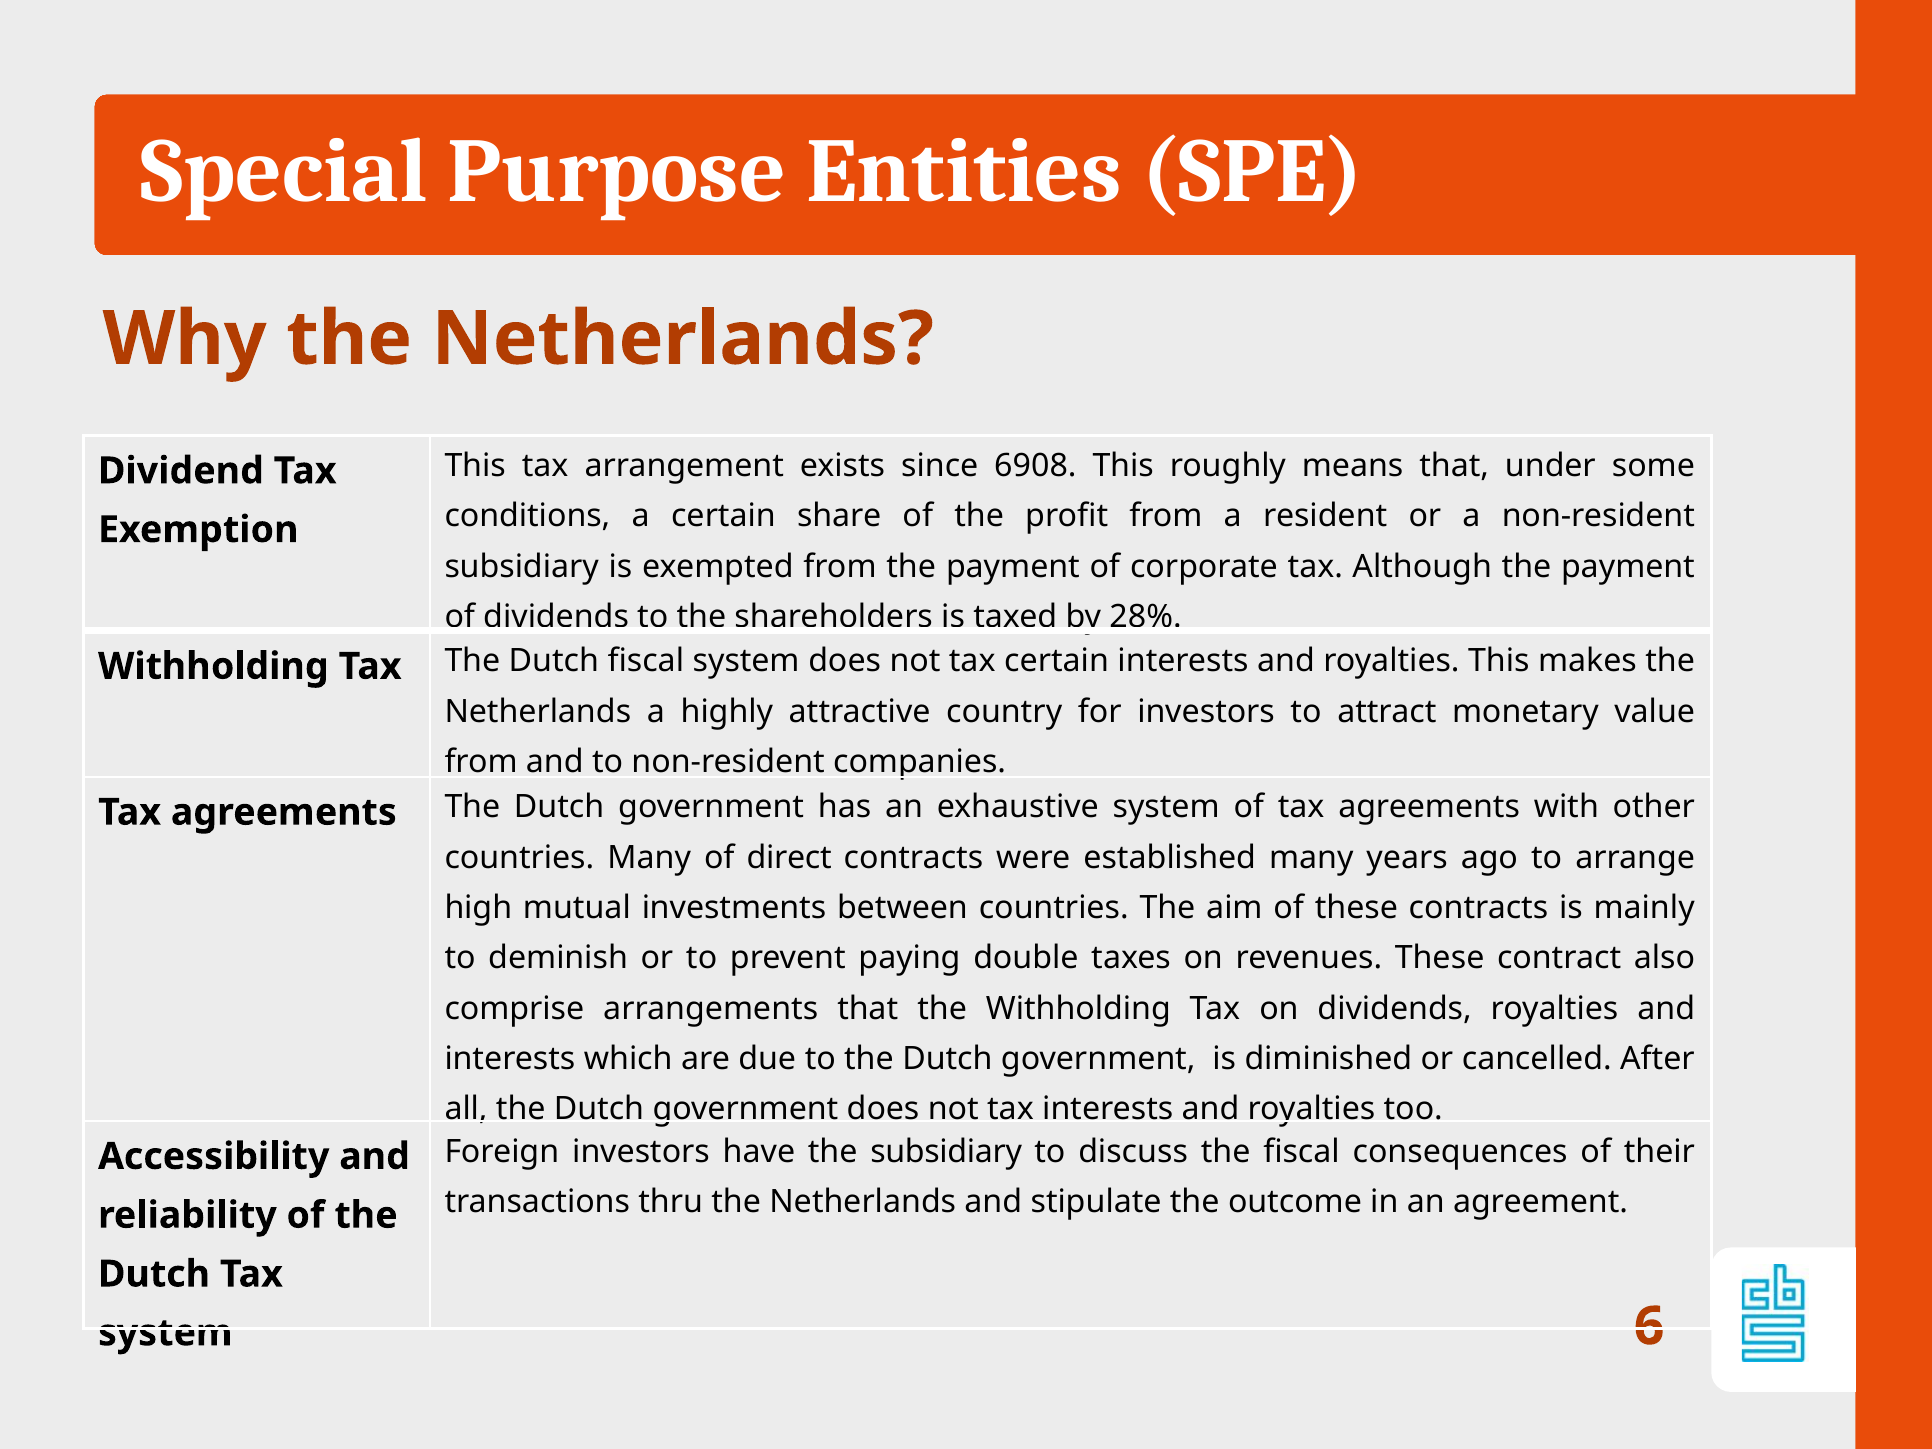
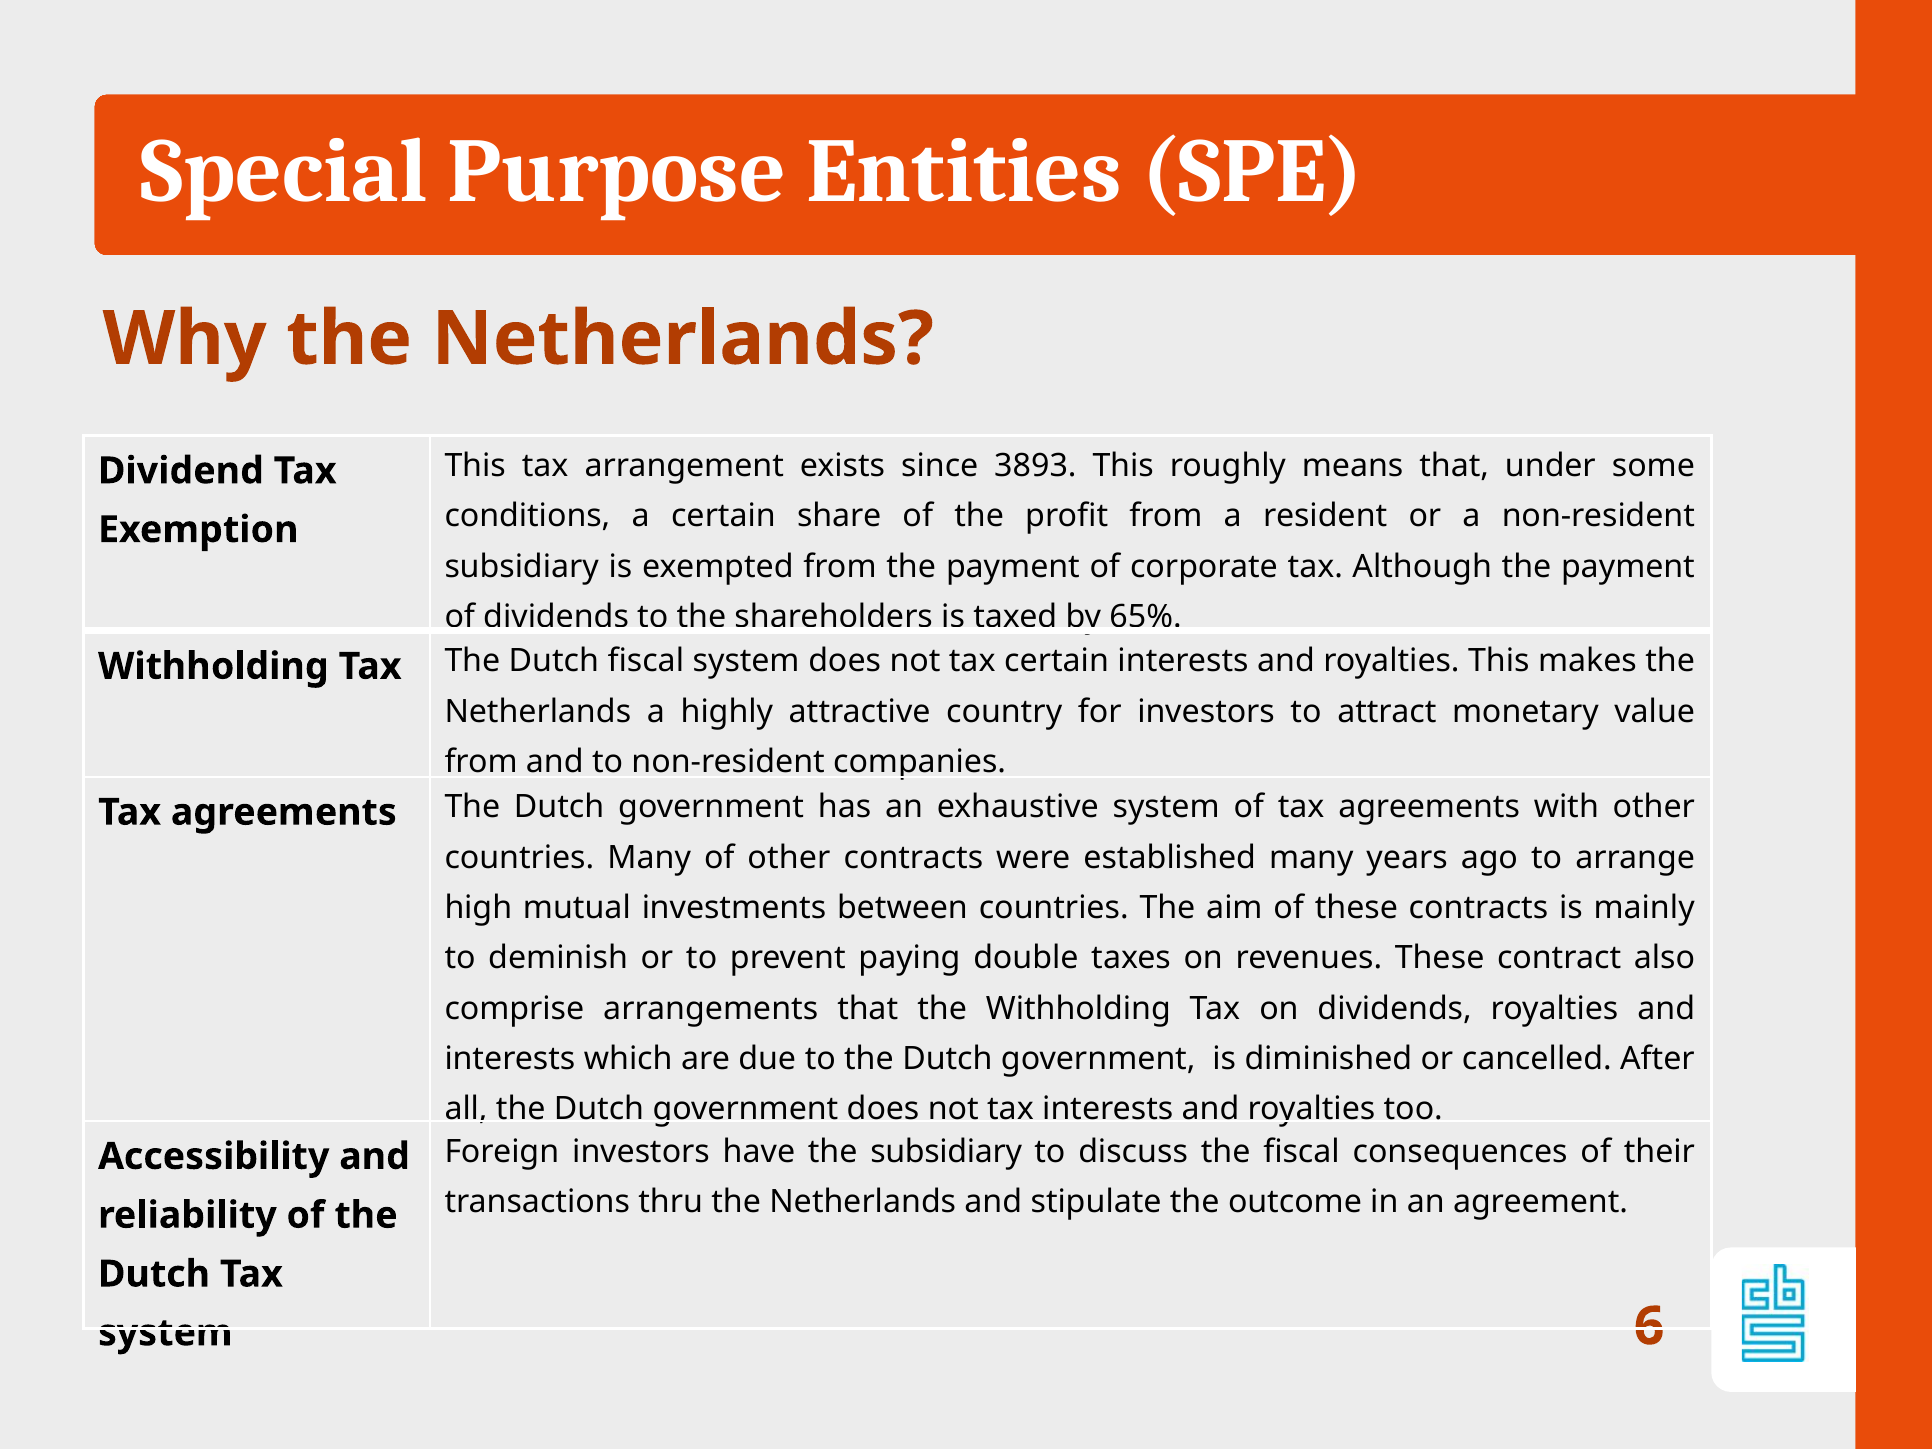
6908: 6908 -> 3893 (1035, 466)
28%: 28% -> 65% (1146, 617)
of direct: direct -> other (789, 858)
